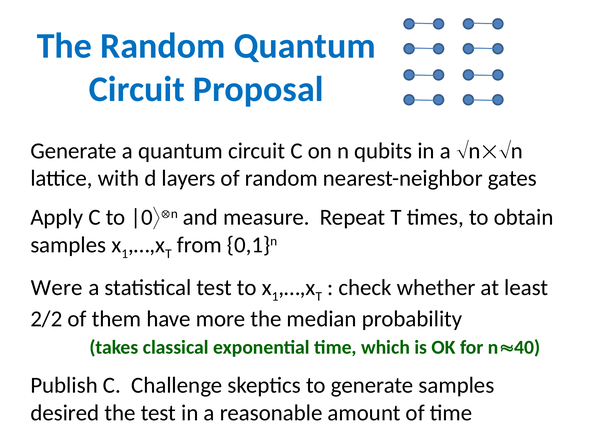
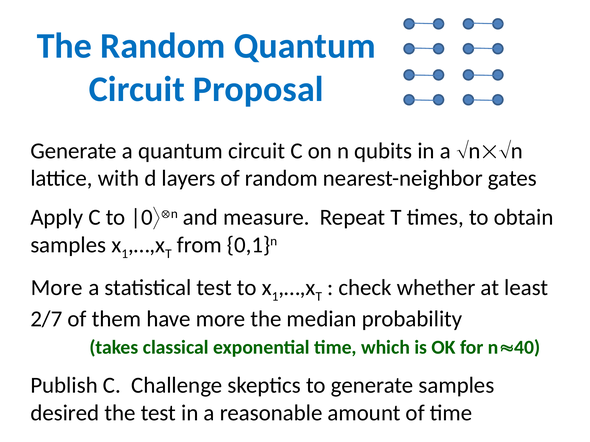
Were: Were -> More (57, 288)
2/2: 2/2 -> 2/7 (46, 319)
